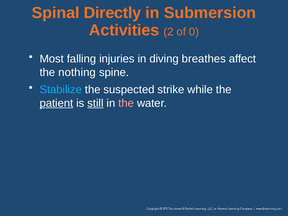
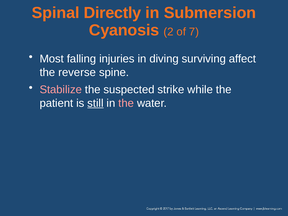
Activities: Activities -> Cyanosis (124, 30)
0: 0 -> 7 (194, 32)
breathes: breathes -> surviving (204, 59)
nothing: nothing -> reverse (77, 72)
Stabilize colour: light blue -> pink (61, 90)
patient underline: present -> none (56, 103)
